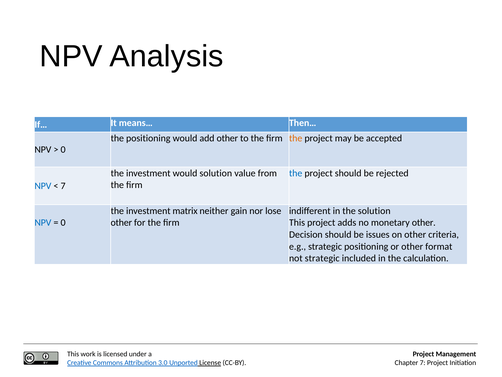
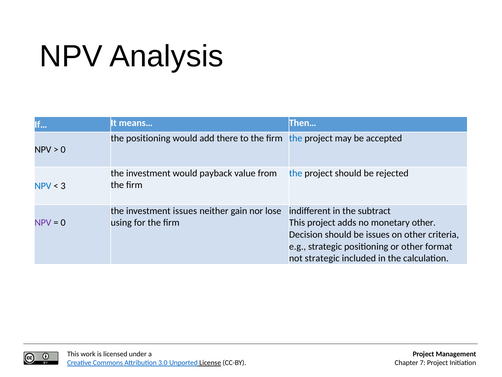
add other: other -> there (227, 138)
the colour: orange -> blue (296, 138)
would solution: solution -> payback (216, 173)
7: 7 -> 3 (63, 186)
investment matrix: matrix -> issues (185, 211)
the solution: solution -> subtract (374, 211)
NPV colour: blue -> purple (43, 222)
other: other -> using (121, 222)
